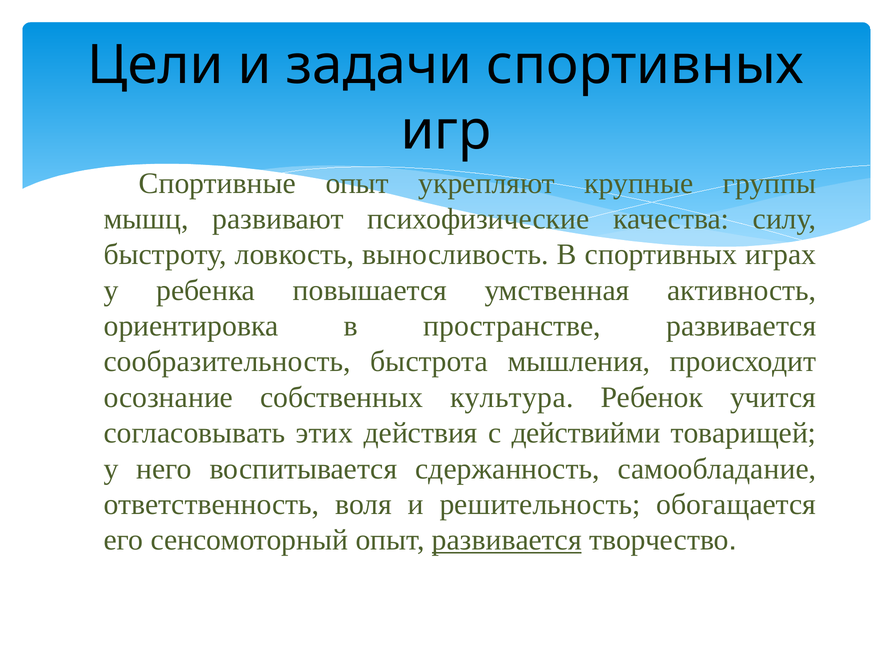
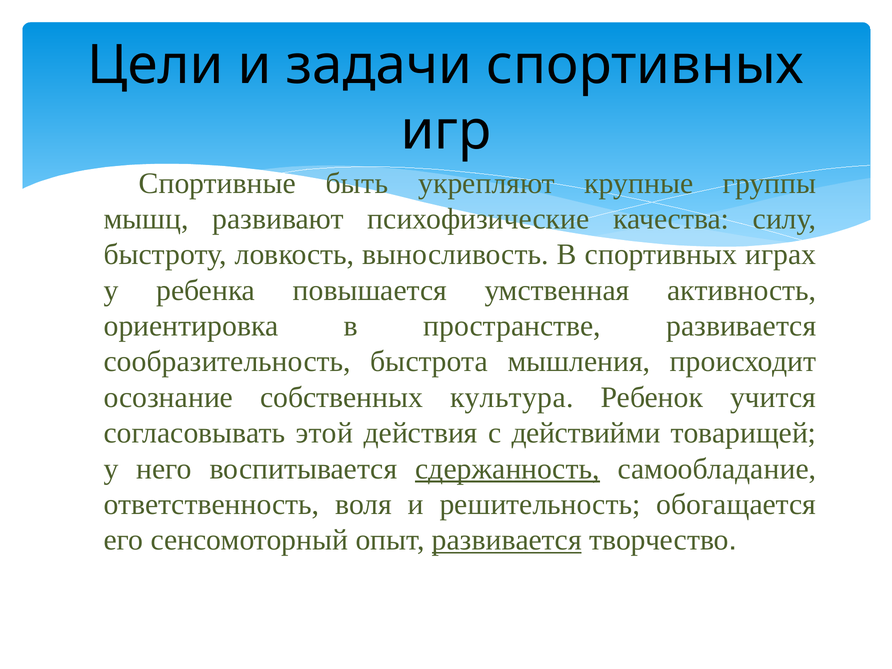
Спортивные опыт: опыт -> быть (357, 183)
этих: этих -> этой (324, 433)
сдержанность underline: none -> present (507, 469)
